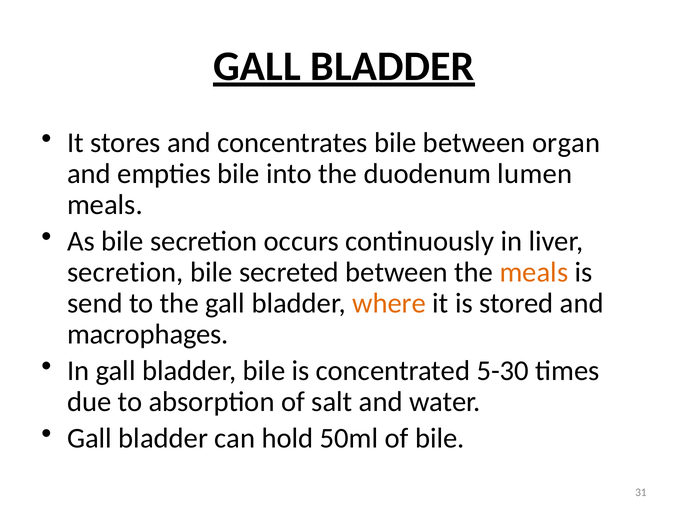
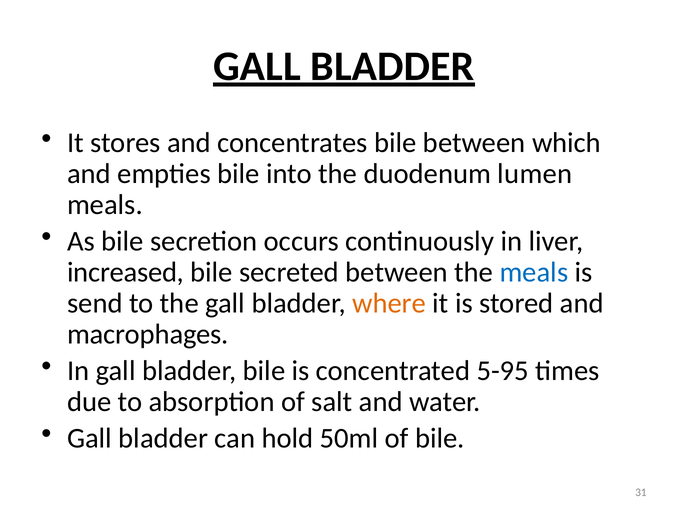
organ: organ -> which (566, 143)
secretion: secretion -> increased (126, 272)
meals colour: orange -> blue (534, 272)
5-30: 5-30 -> 5-95 (503, 371)
